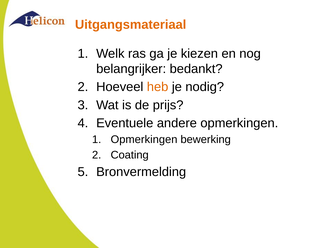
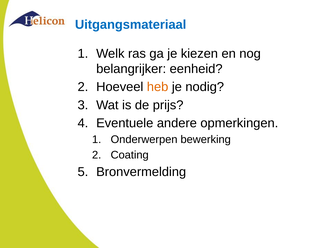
Uitgangsmateriaal colour: orange -> blue (131, 25)
bedankt: bedankt -> eenheid (196, 69)
Opmerkingen: Opmerkingen -> Onderwerpen (144, 140)
